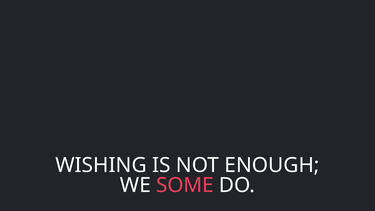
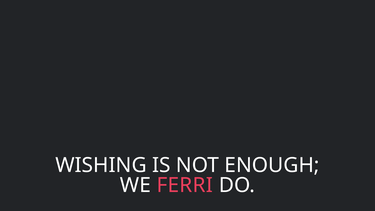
SOME: SOME -> FERRI (185, 185)
